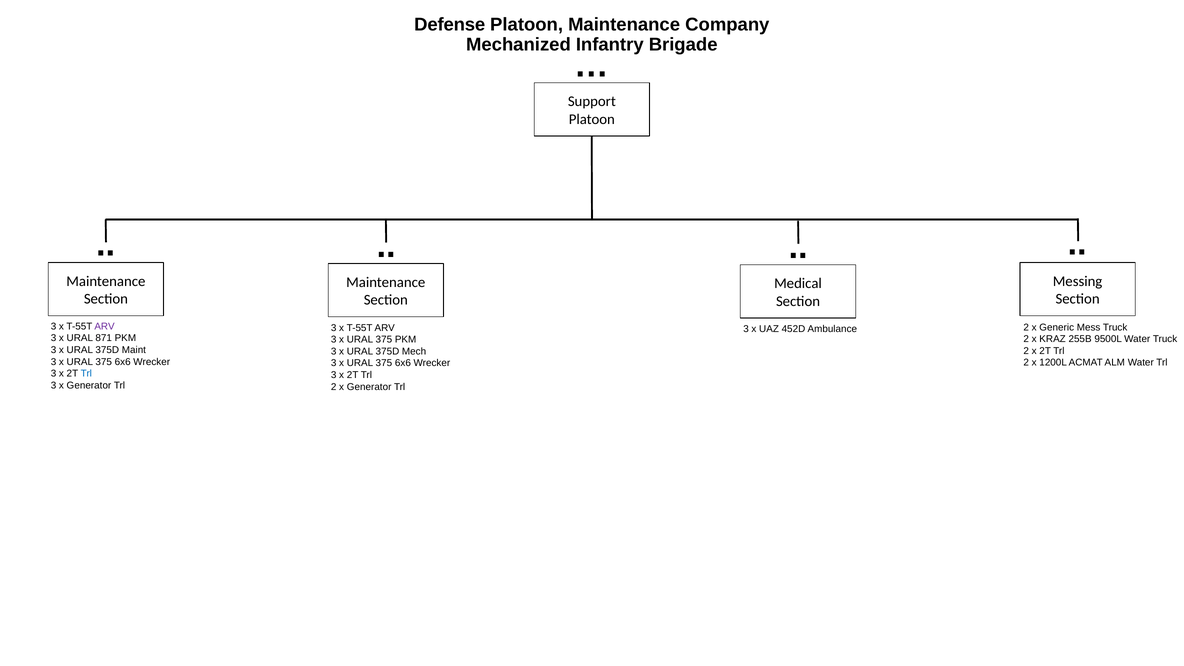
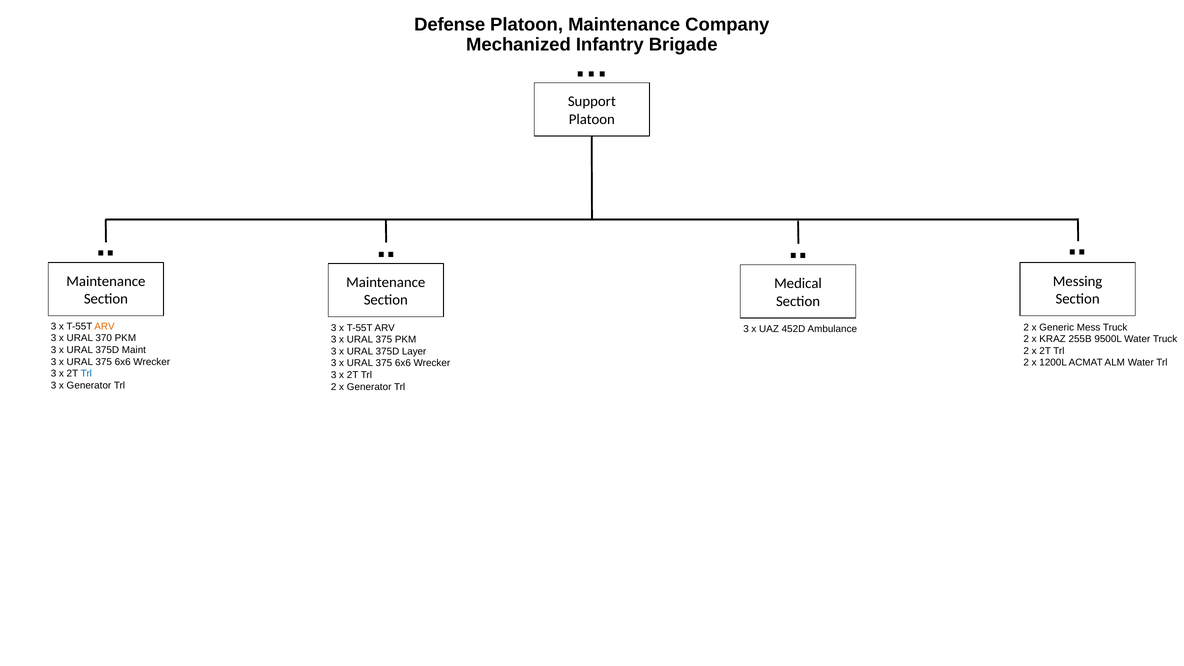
ARV colour: purple -> orange (105, 326)
871: 871 -> 370 (104, 338)
Mech: Mech -> Layer (414, 351)
